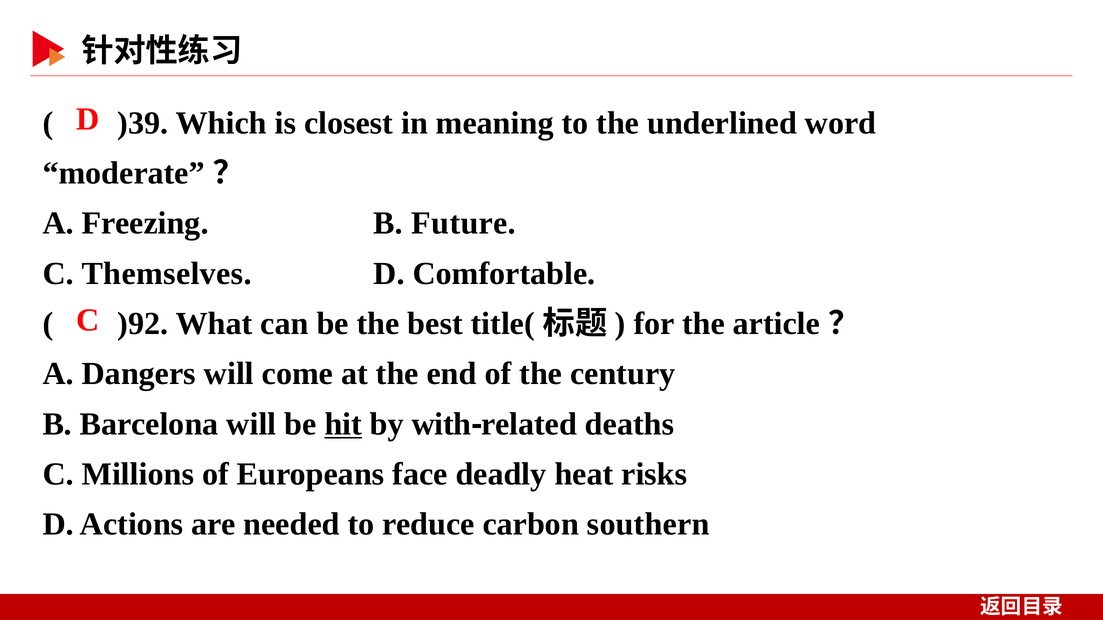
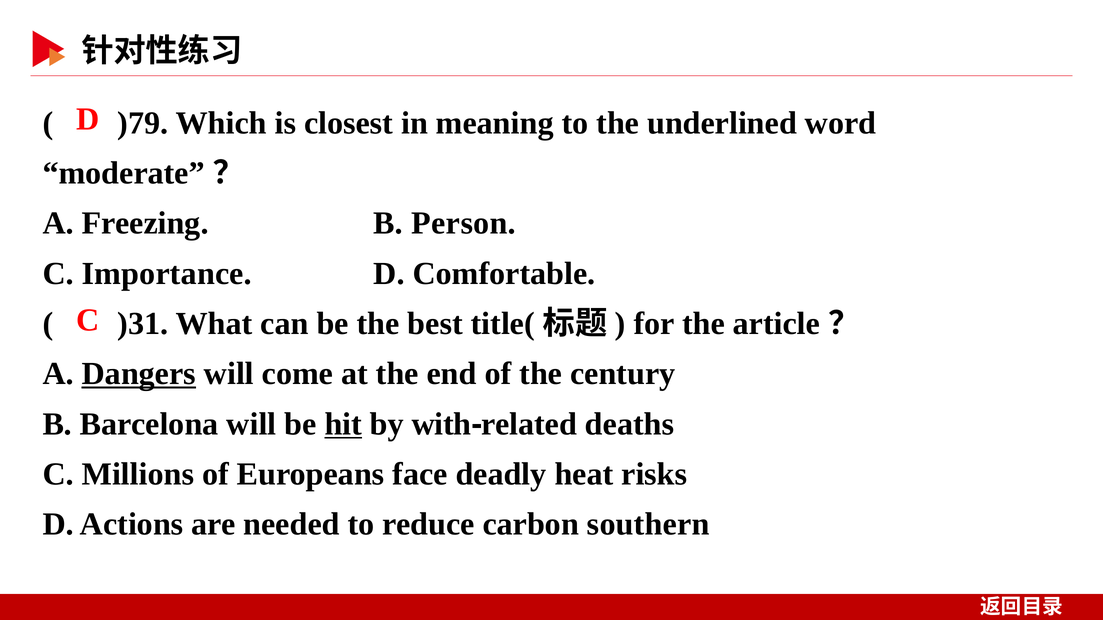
)39: )39 -> )79 (143, 123)
Future: Future -> Person (464, 223)
Themselves: Themselves -> Importance (167, 274)
)92: )92 -> )31 (143, 324)
Dangers underline: none -> present (139, 374)
